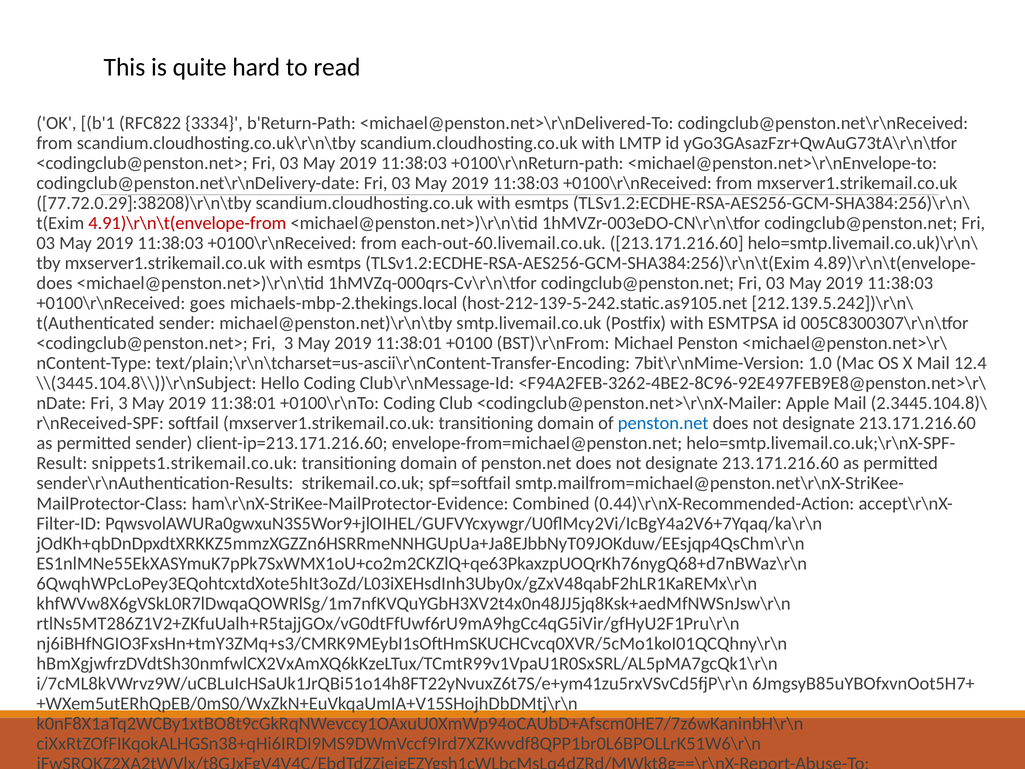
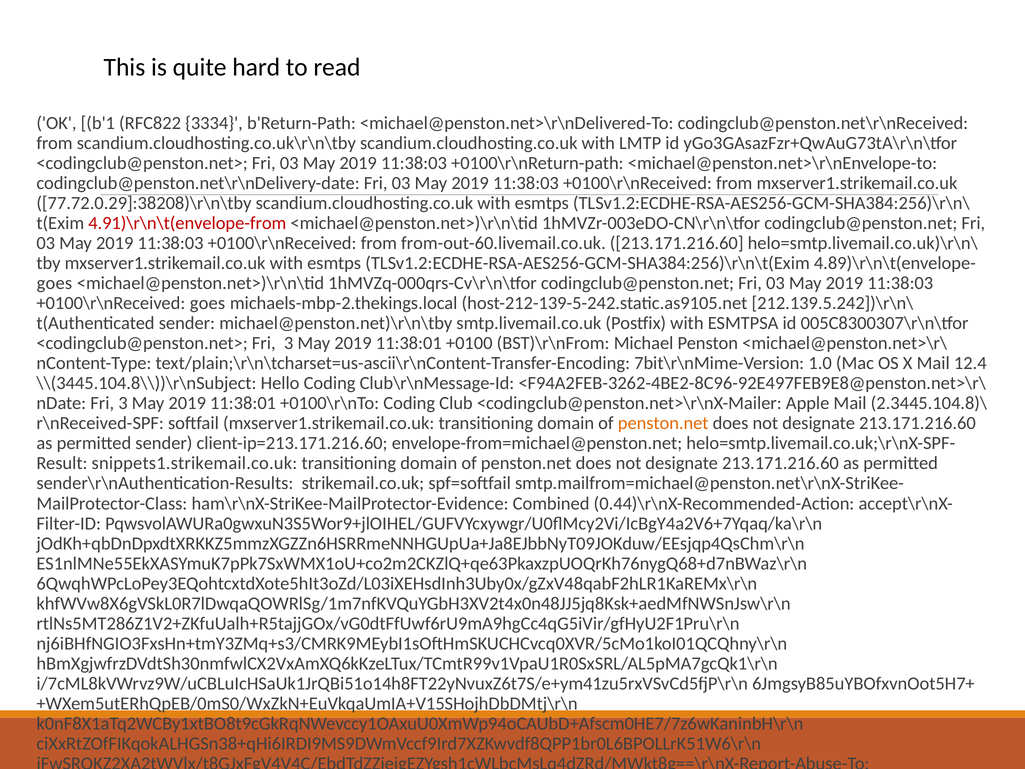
each-out-60.livemail.co.uk: each-out-60.livemail.co.uk -> from-out-60.livemail.co.uk (503, 243)
does: does -> goes (54, 283)
penston.net colour: blue -> orange (663, 423)
